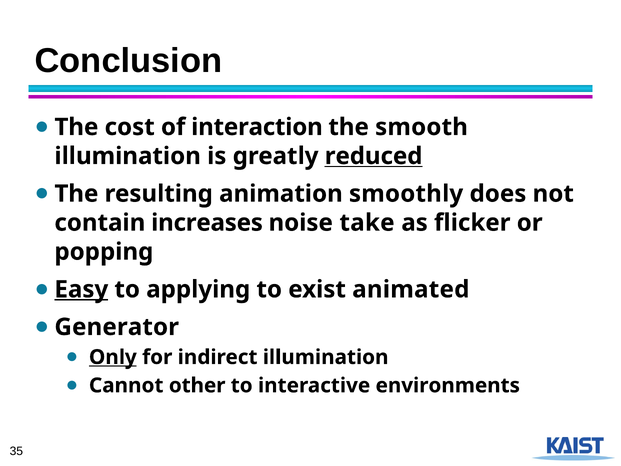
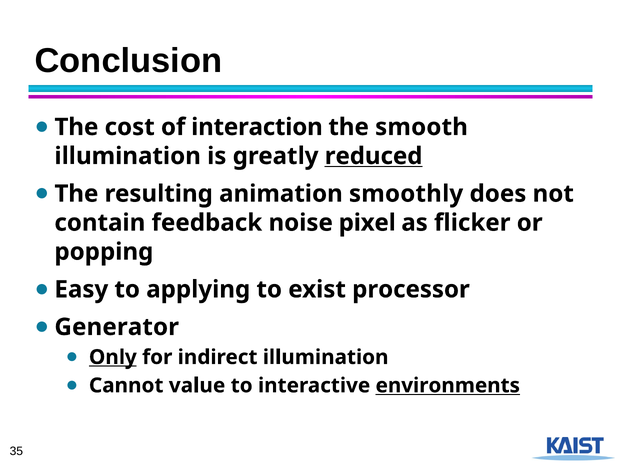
increases: increases -> feedback (207, 223)
take: take -> pixel (367, 223)
Easy underline: present -> none (81, 289)
animated: animated -> processor (411, 289)
other: other -> value (197, 385)
environments underline: none -> present (448, 385)
